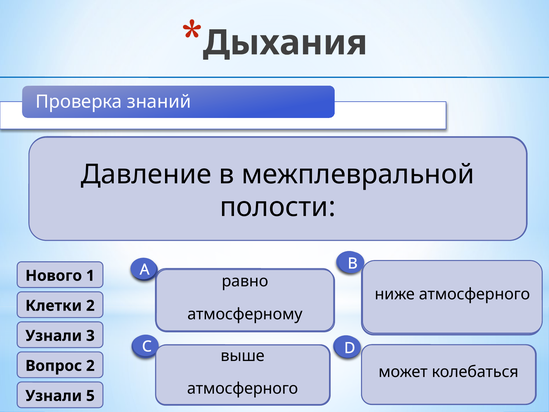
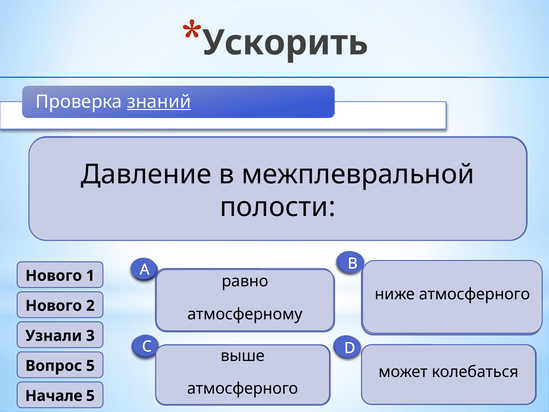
Дыхания: Дыхания -> Ускорить (285, 43)
знаний underline: none -> present (159, 102)
Клетки: Клетки -> Нового (54, 306)
Вопрос 2: 2 -> 5 (90, 366)
Узнали: Узнали -> Начале (54, 396)
